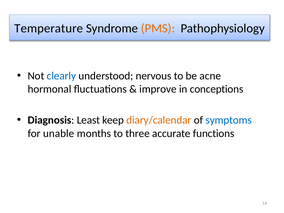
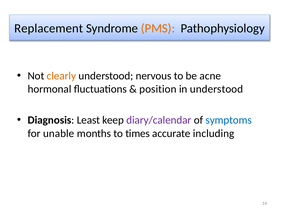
Temperature: Temperature -> Replacement (49, 28)
clearly colour: blue -> orange (61, 76)
improve: improve -> position (158, 89)
in conceptions: conceptions -> understood (217, 89)
diary/calendar colour: orange -> purple (159, 120)
three: three -> times (138, 133)
functions: functions -> including (214, 133)
